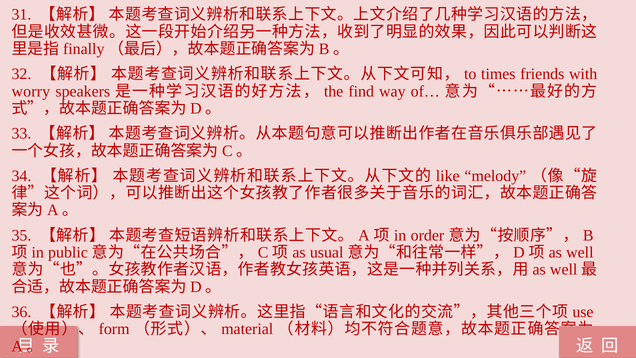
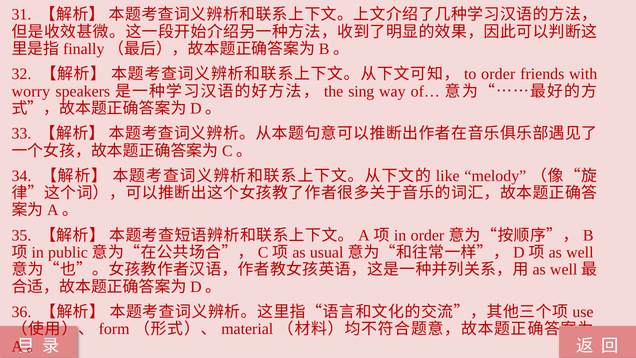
times: times -> order (498, 74)
find: find -> sing (361, 91)
